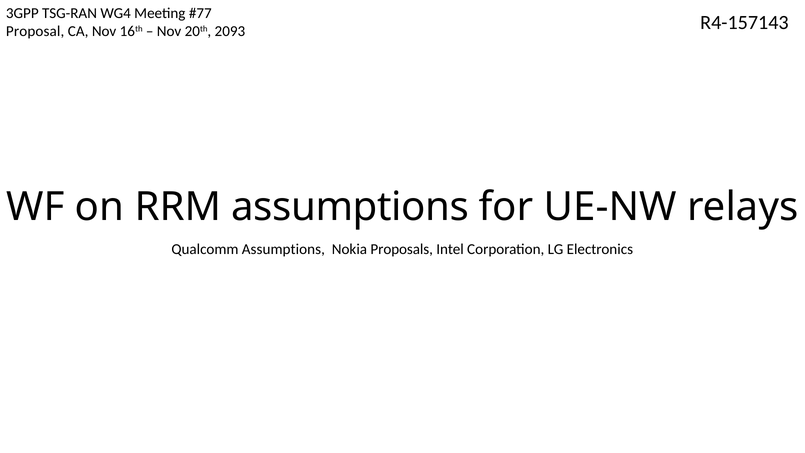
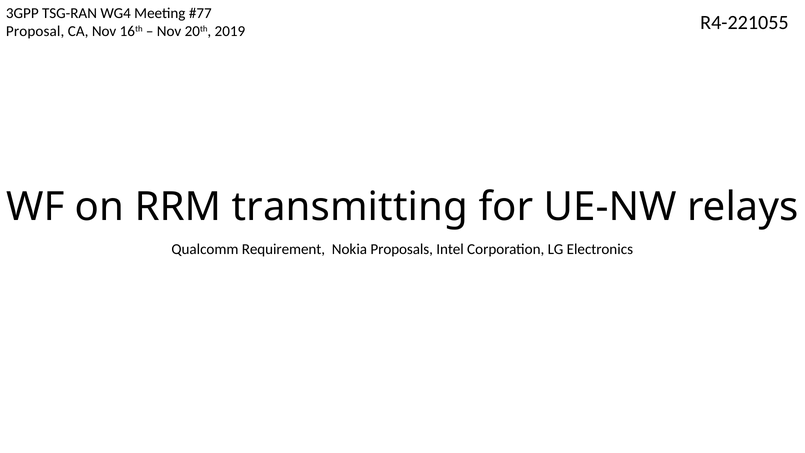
R4-157143: R4-157143 -> R4-221055 (744, 23)
2093: 2093 -> 2019 (230, 31)
RRM assumptions: assumptions -> transmitting (350, 207)
Qualcomm Assumptions: Assumptions -> Requirement (283, 249)
